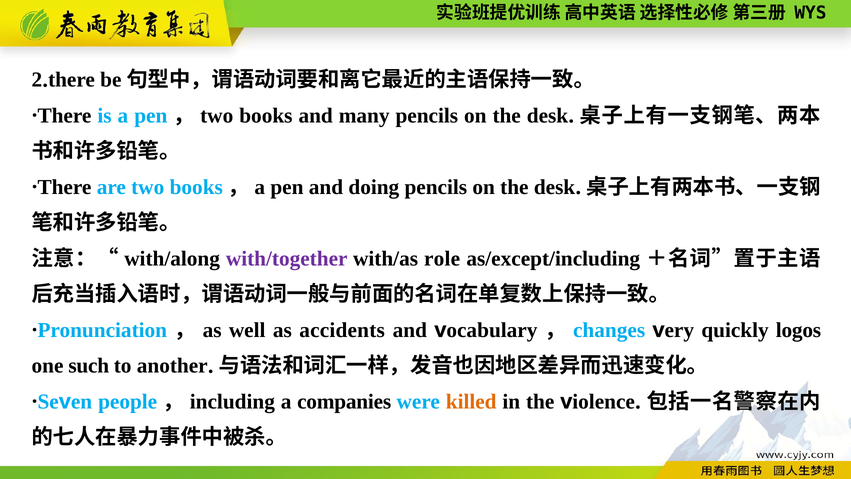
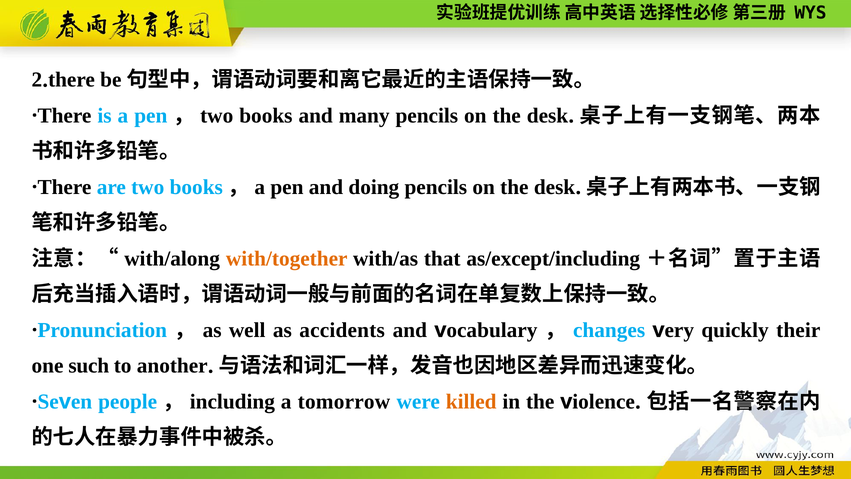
with/together colour: purple -> orange (287, 258)
role: role -> that (442, 258)
logos: logos -> their (798, 330)
companies: companies -> tomorrow (344, 401)
